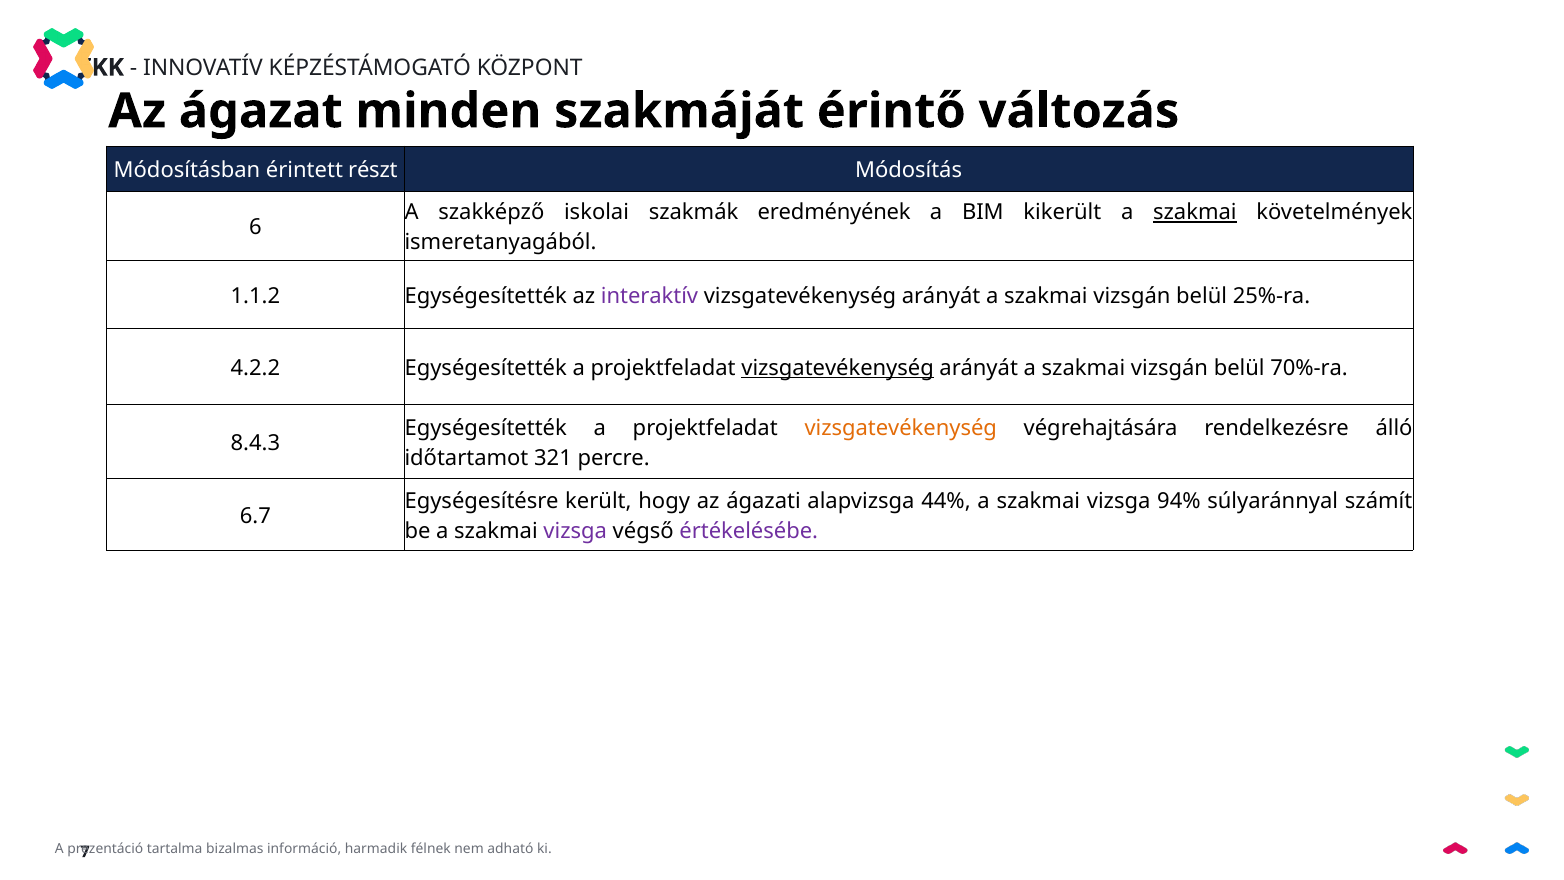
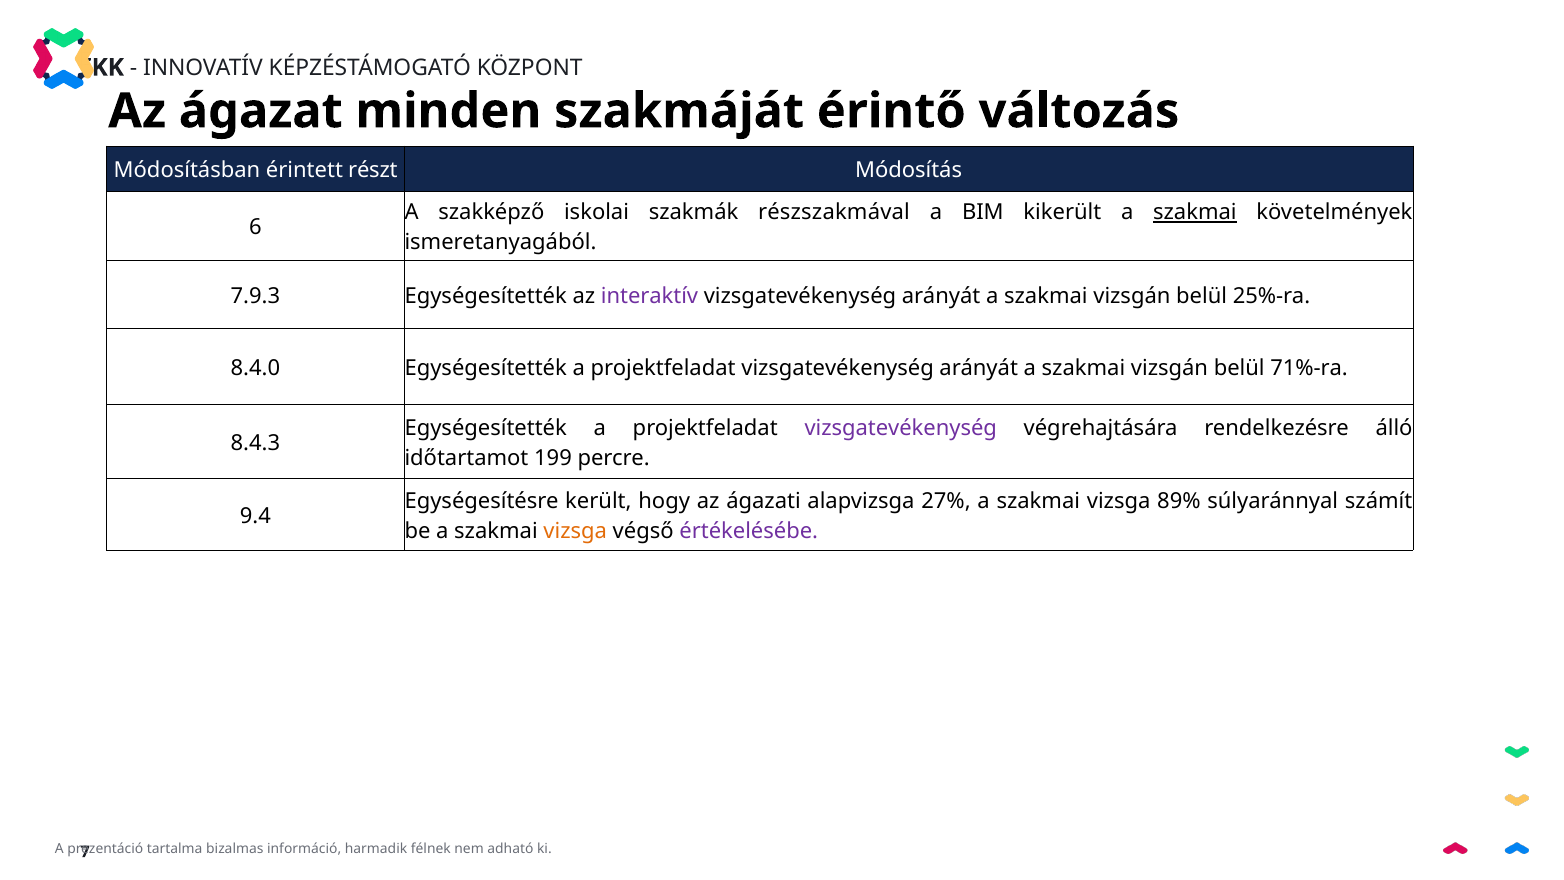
eredményének: eredményének -> részszakmával (834, 212)
1.1.2: 1.1.2 -> 7.9.3 (255, 296)
4.2.2: 4.2.2 -> 8.4.0 (255, 368)
vizsgatevékenység underline: present -> none (838, 368)
70%-ra: 70%-ra -> 71%-ra (1309, 368)
vizsgatevékenység colour: orange -> purple (901, 428)
321: 321 -> 199 (553, 458)
44%: 44% -> 27% (946, 501)
94%: 94% -> 89% (1179, 501)
6.7: 6.7 -> 9.4 (255, 516)
vizsga colour: purple -> orange (575, 531)
